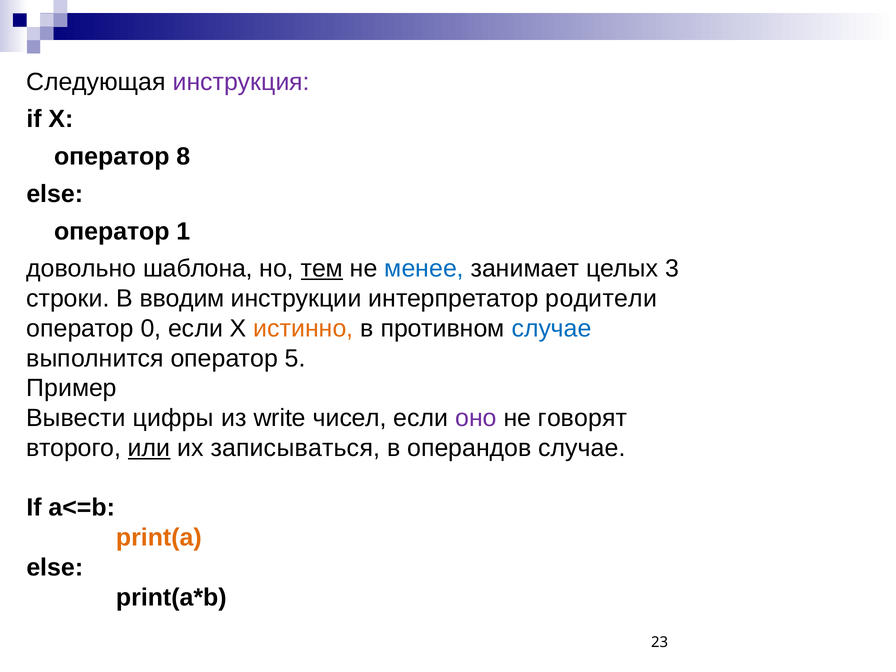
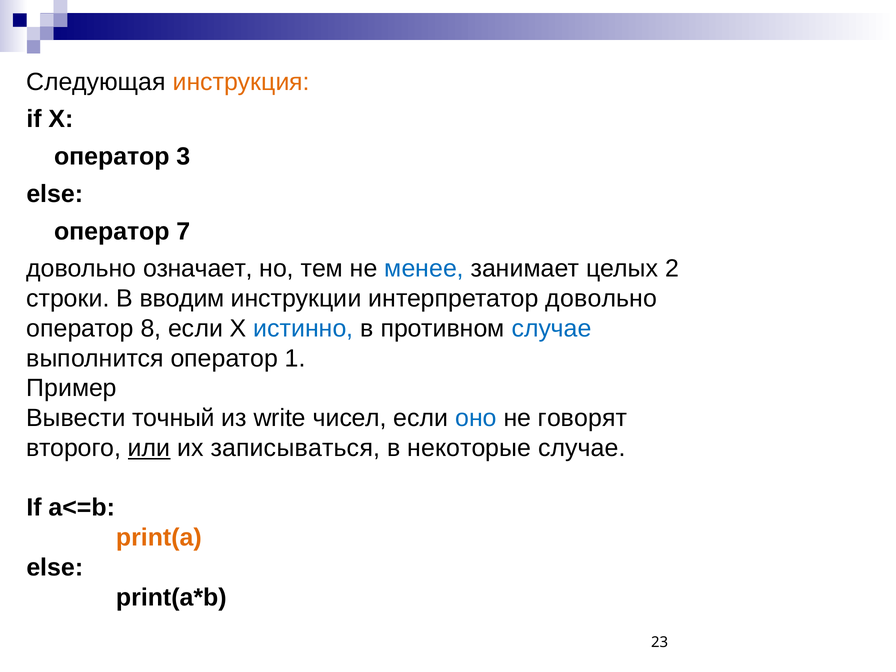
инструкция colour: purple -> orange (241, 82)
8: 8 -> 3 (183, 157)
1: 1 -> 7 (183, 231)
шаблона: шаблона -> означает (198, 269)
тем underline: present -> none (322, 269)
3: 3 -> 2 (672, 269)
интерпретатор родители: родители -> довольно (601, 299)
0: 0 -> 8 (151, 328)
истинно colour: orange -> blue (303, 328)
5: 5 -> 1 (295, 358)
цифры: цифры -> точный (173, 418)
оно colour: purple -> blue (476, 418)
операндов: операндов -> некоторые (469, 448)
